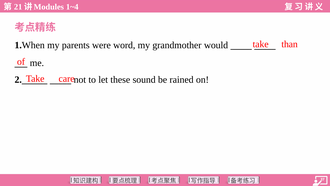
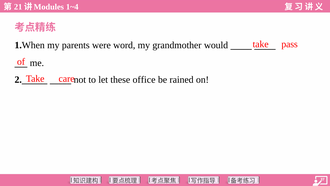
than: than -> pass (290, 44)
sound: sound -> office (144, 80)
